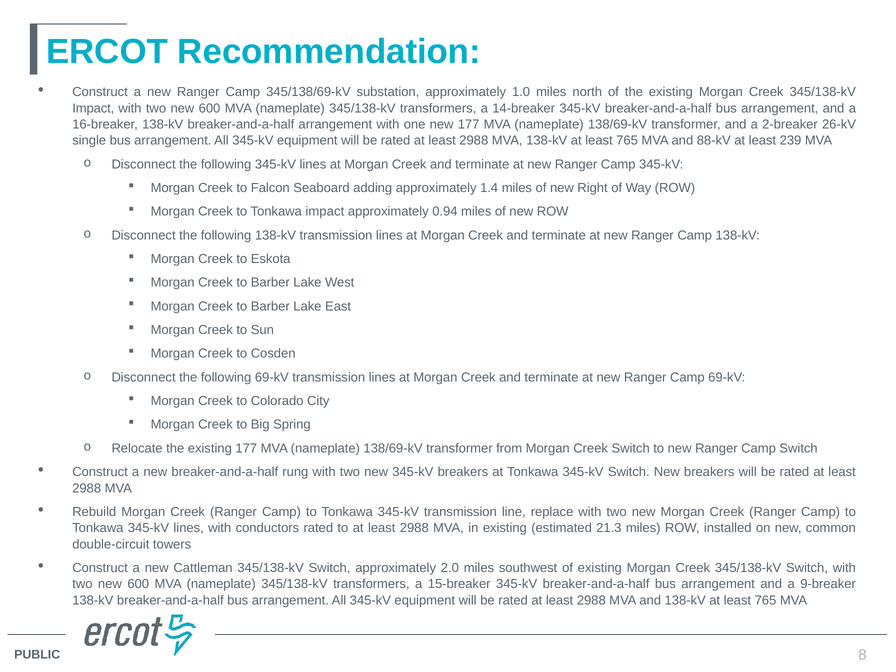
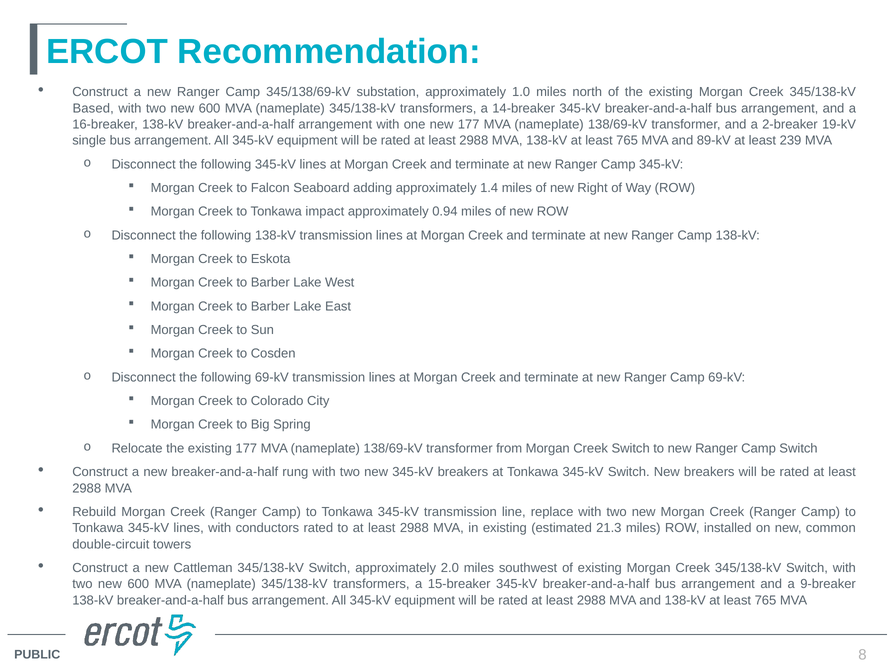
Impact: Impact -> Based (93, 108)
26-kV: 26-kV -> 19-kV (839, 124)
88-kV: 88-kV -> 89-kV (714, 141)
